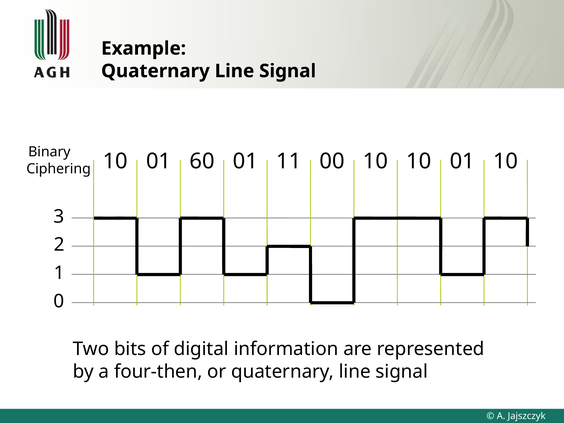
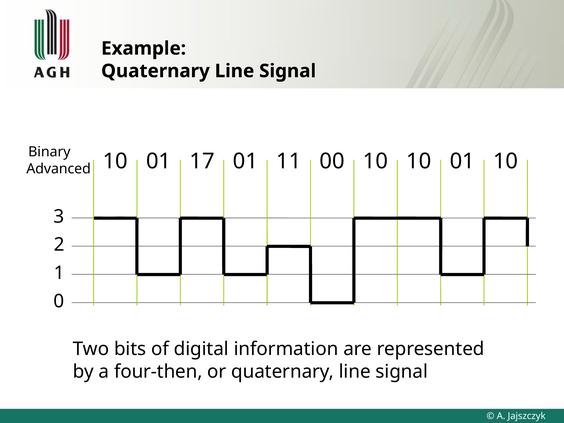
60: 60 -> 17 (202, 161)
Ciphering: Ciphering -> Advanced (59, 169)
